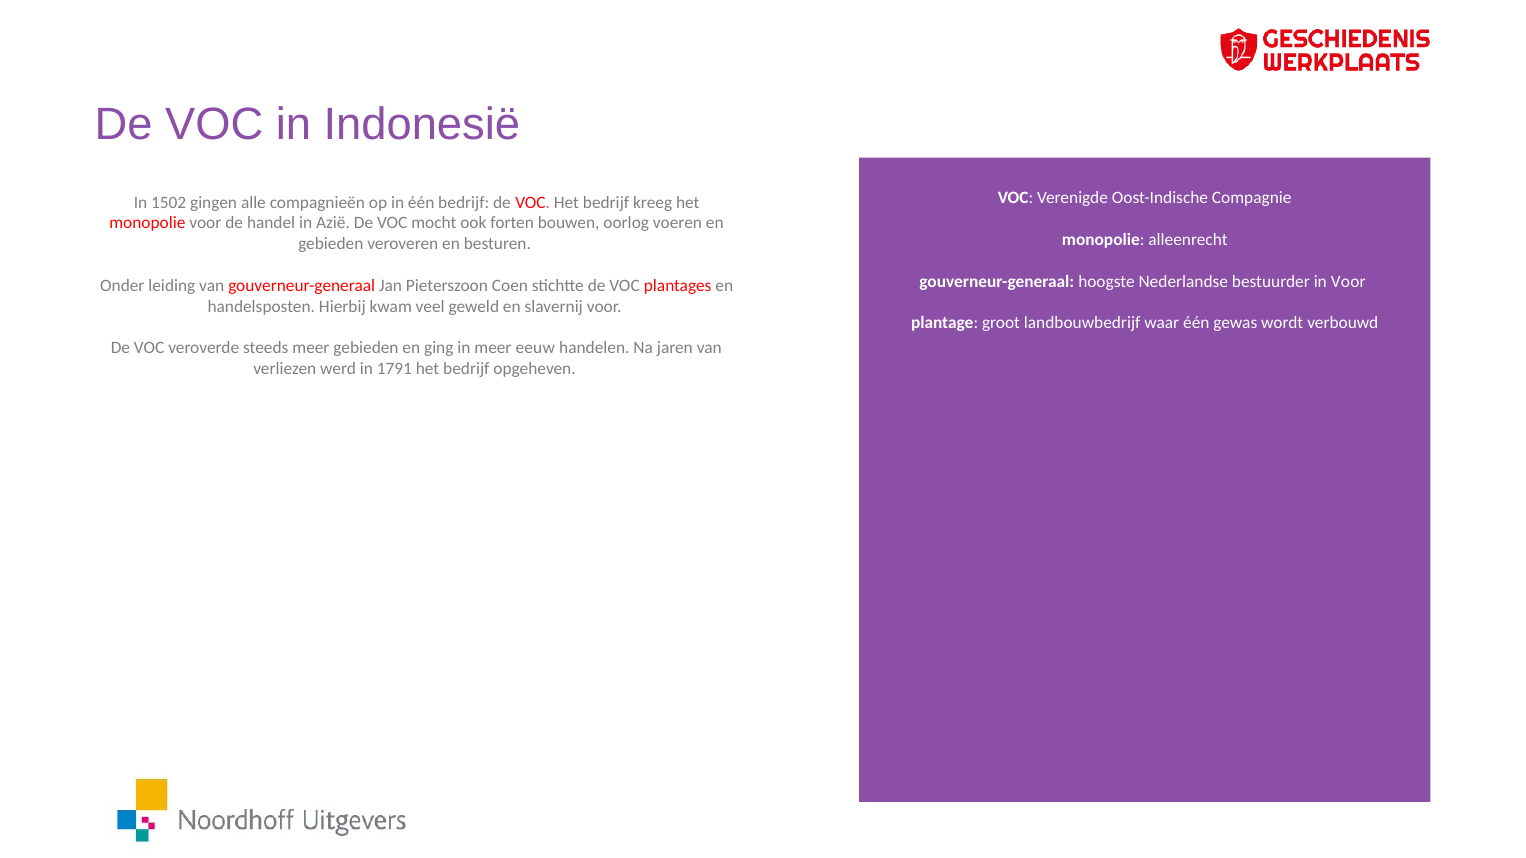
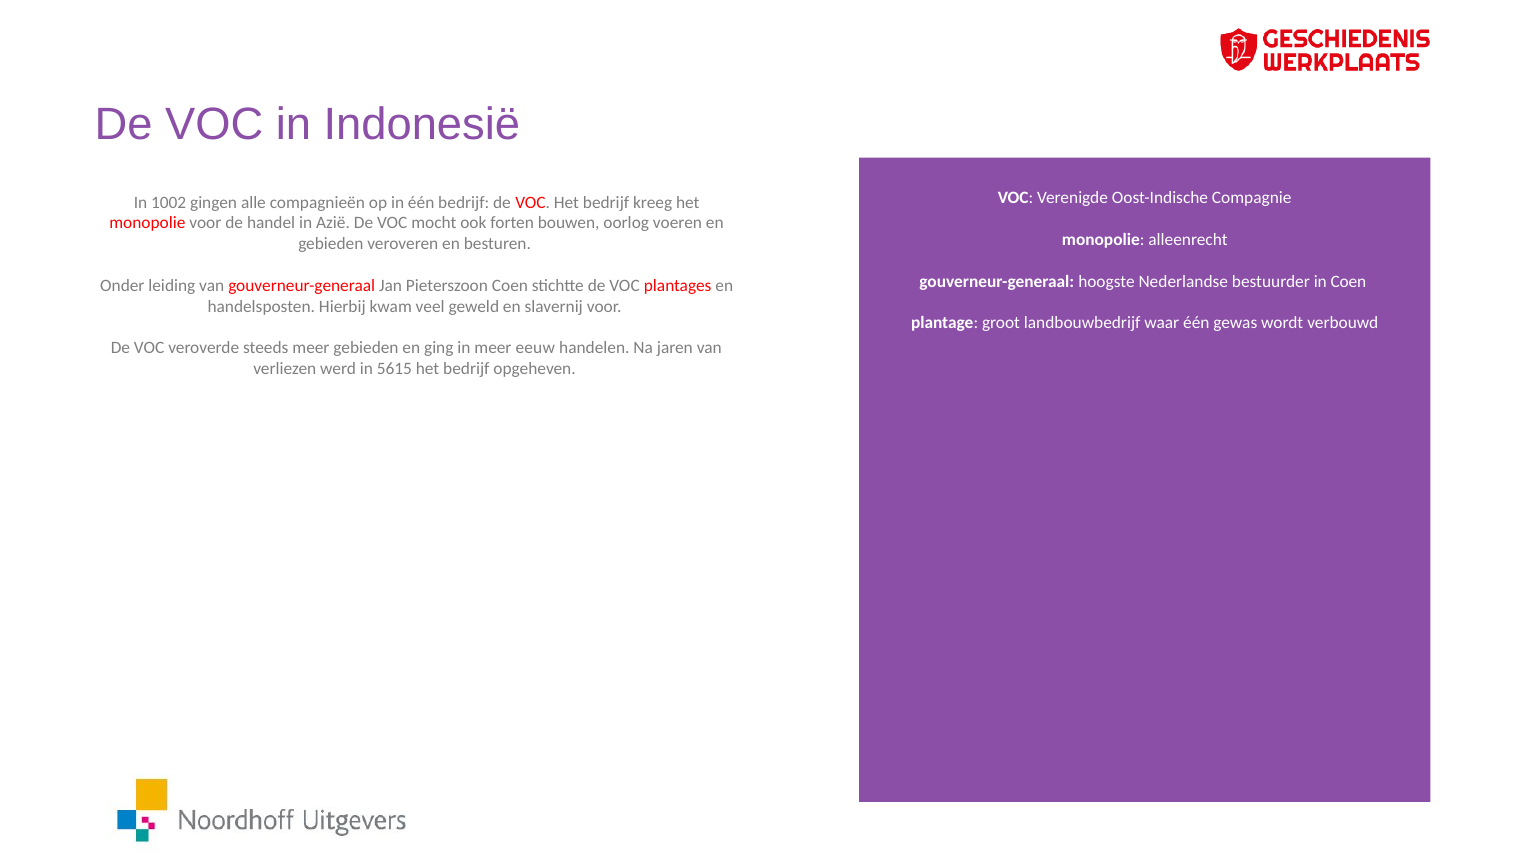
1502: 1502 -> 1002 (169, 202)
in Voor: Voor -> Coen (1348, 282)
1791: 1791 -> 5615 (394, 369)
